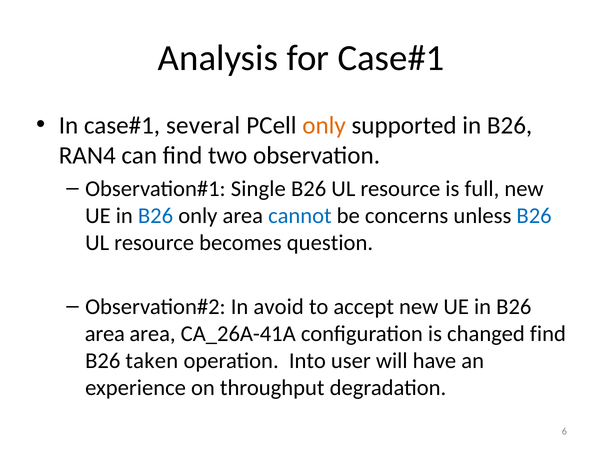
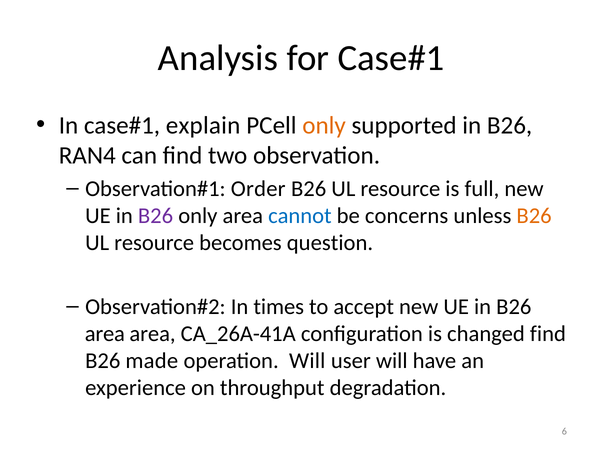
several: several -> explain (203, 125)
Single: Single -> Order (258, 189)
B26 colour: blue -> purple (156, 216)
B26 colour: blue -> orange (534, 216)
avoid: avoid -> times (279, 307)
taken: taken -> made (152, 361)
operation Into: Into -> Will (307, 361)
